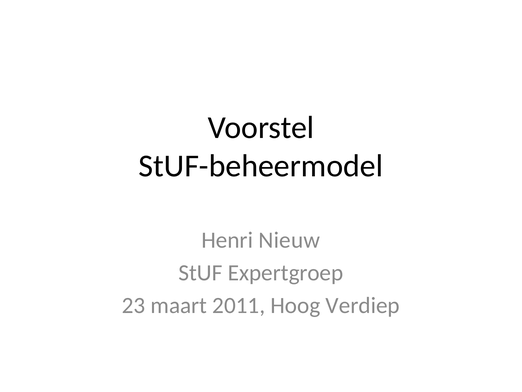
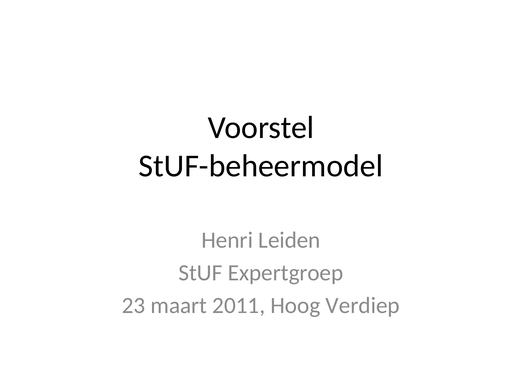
Nieuw: Nieuw -> Leiden (289, 240)
